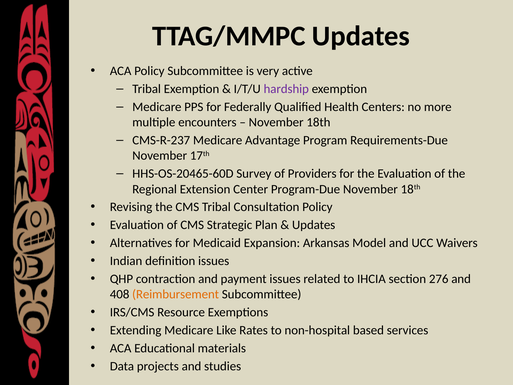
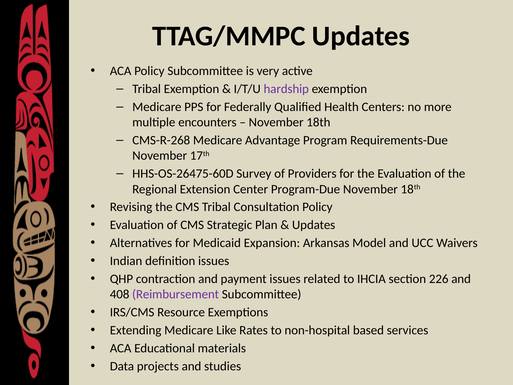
CMS-R-237: CMS-R-237 -> CMS-R-268 (161, 140)
HHS-OS-20465-60D: HHS-OS-20465-60D -> HHS-OS-26475-60D (183, 174)
276: 276 -> 226 (439, 279)
Reimbursement colour: orange -> purple (176, 294)
